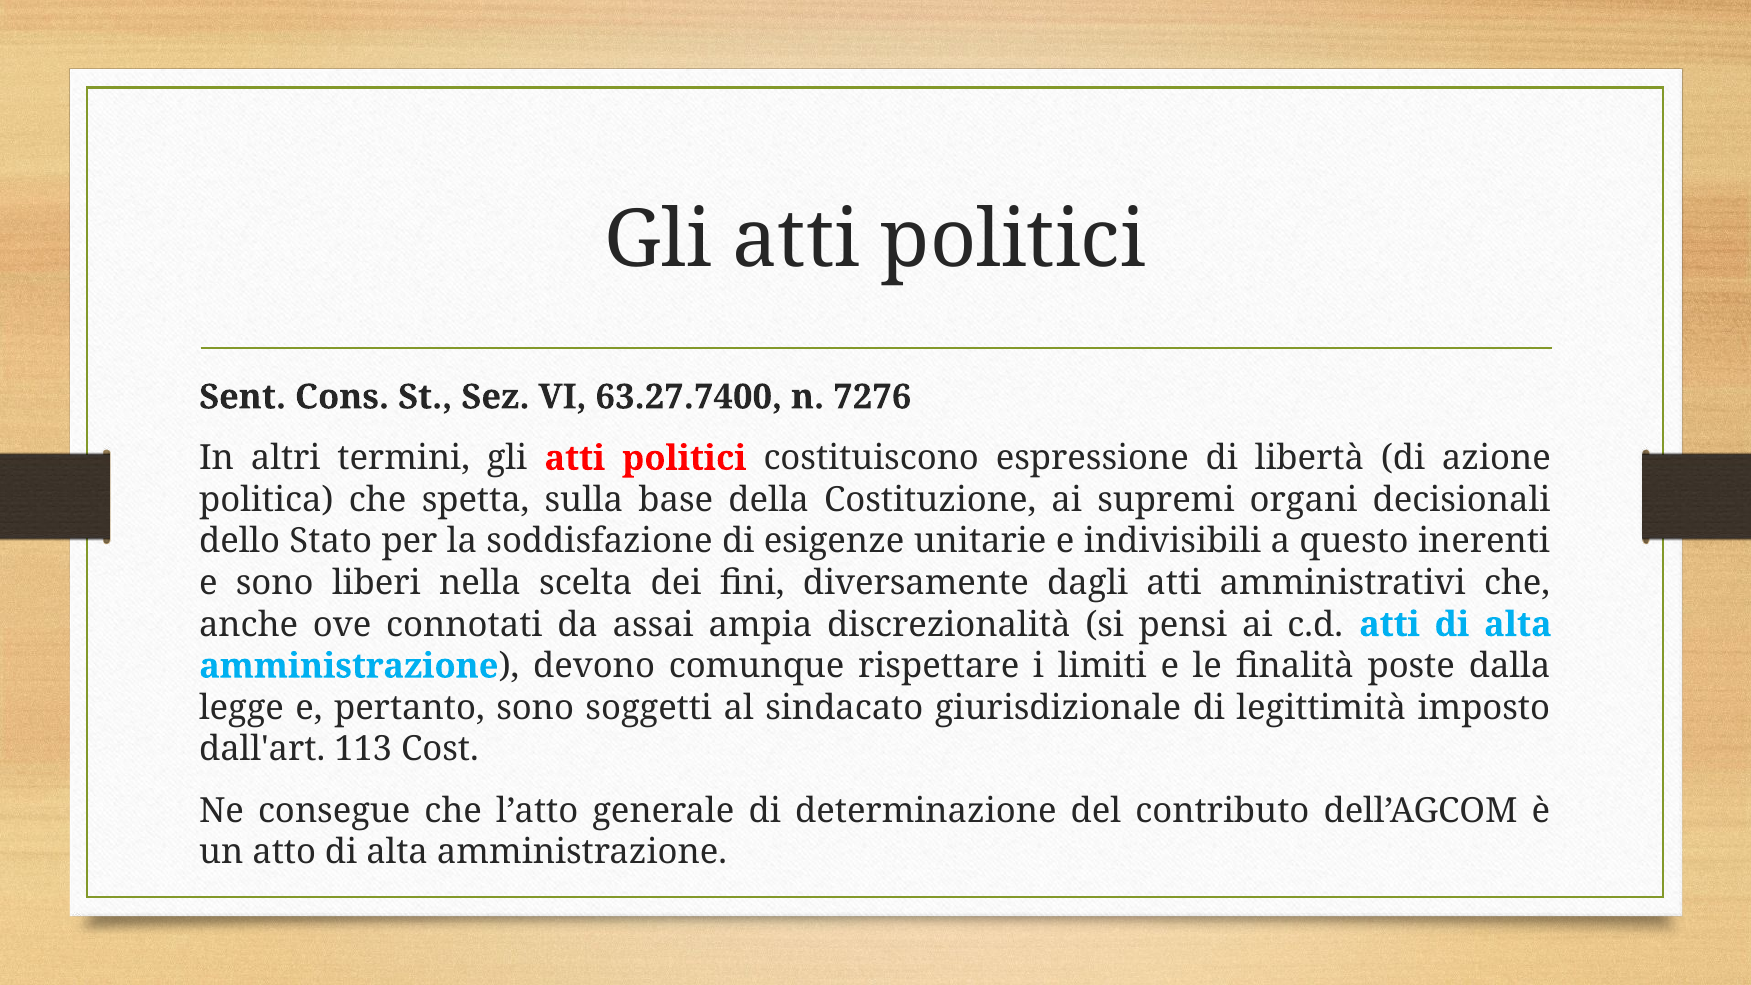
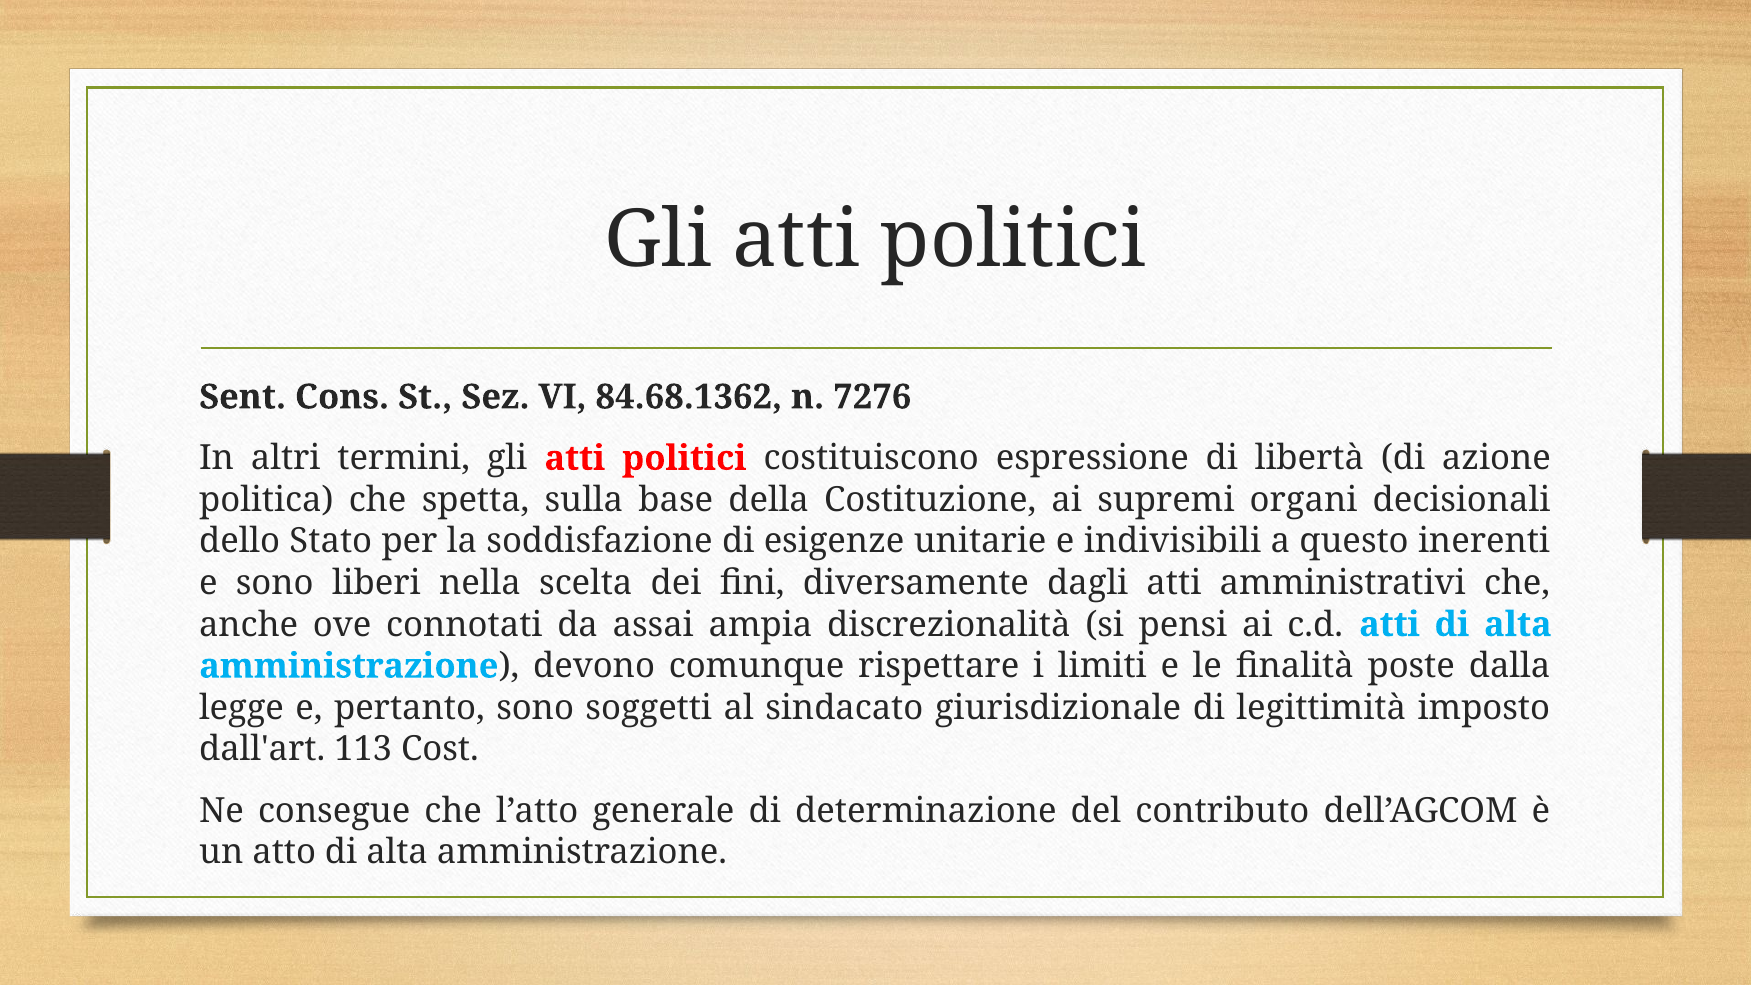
63.27.7400: 63.27.7400 -> 84.68.1362 (689, 397)
